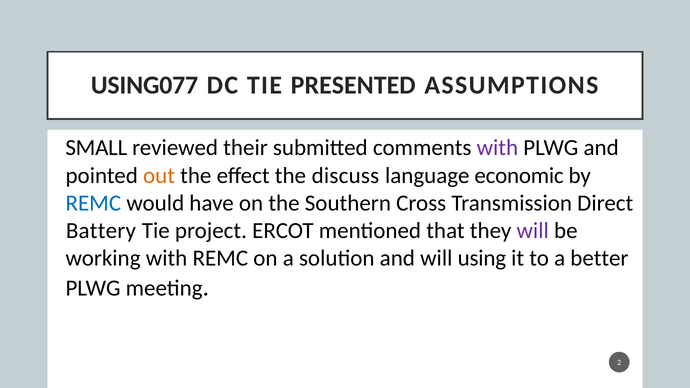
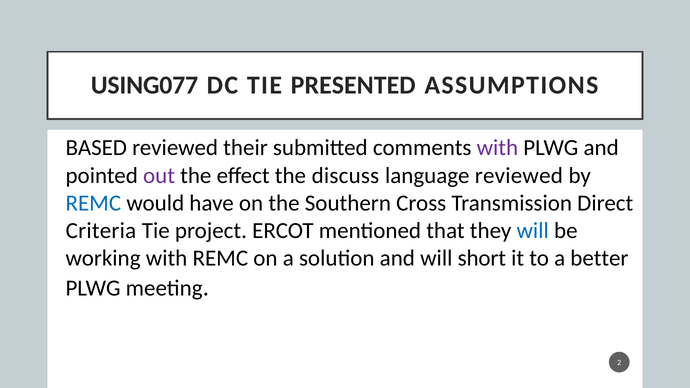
SMALL: SMALL -> BASED (96, 148)
out colour: orange -> purple (159, 175)
language economic: economic -> reviewed (519, 175)
Battery: Battery -> Criteria (101, 231)
will colour: purple -> blue (533, 231)
using: using -> short (482, 258)
